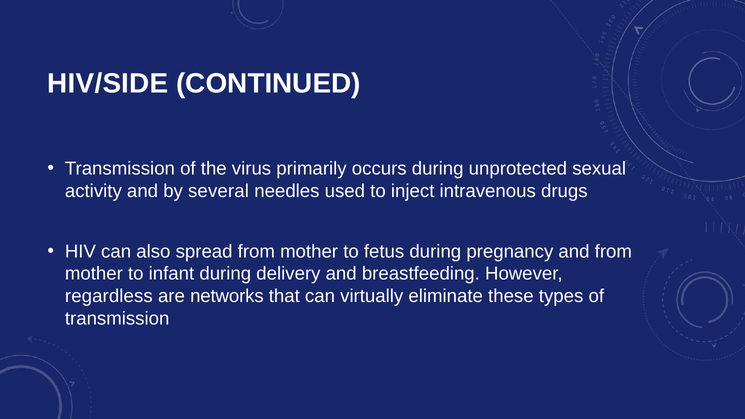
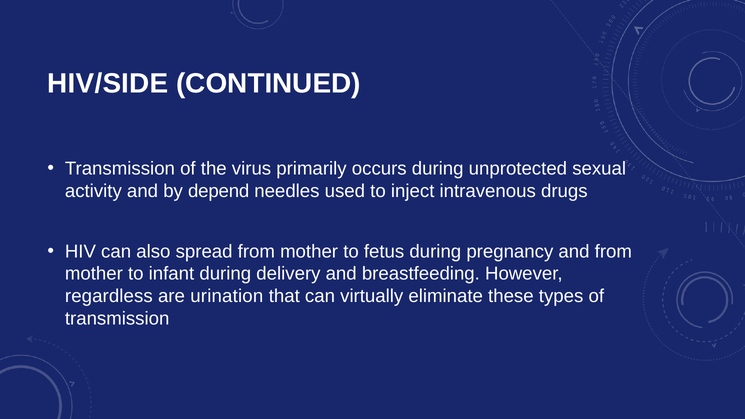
several: several -> depend (219, 191)
networks: networks -> urination (227, 296)
